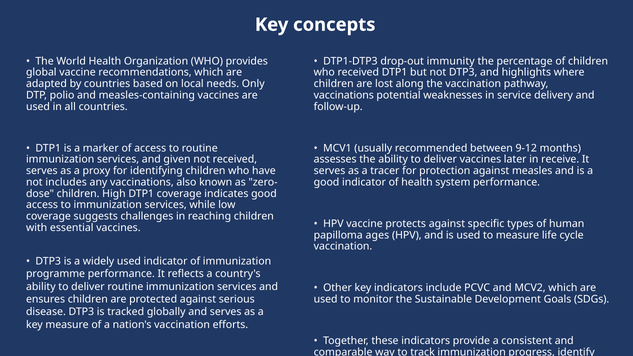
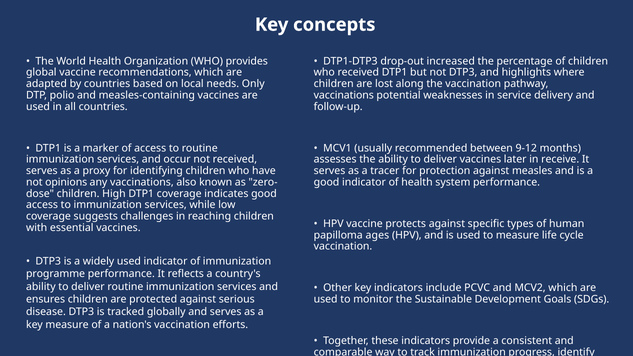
immunity: immunity -> increased (451, 61)
given: given -> occur (177, 160)
includes: includes -> opinions (66, 182)
